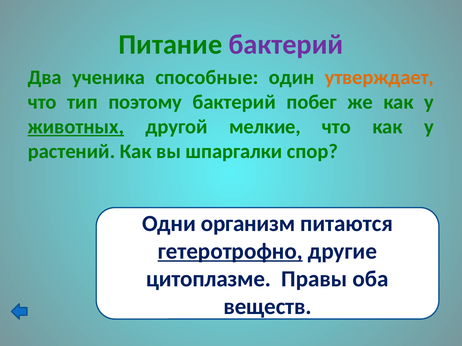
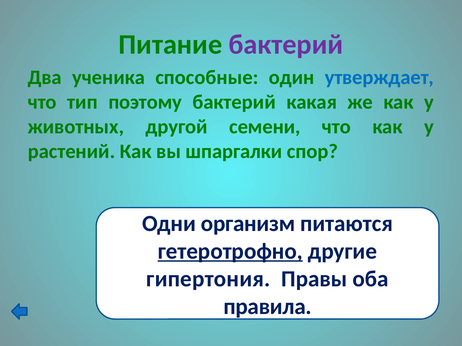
утверждает colour: orange -> blue (379, 78)
побег: побег -> какая (312, 102)
животных underline: present -> none (76, 127)
мелкие: мелкие -> семени (265, 127)
цитоплазме: цитоплазме -> гипертония (208, 279)
веществ: веществ -> правила (268, 307)
